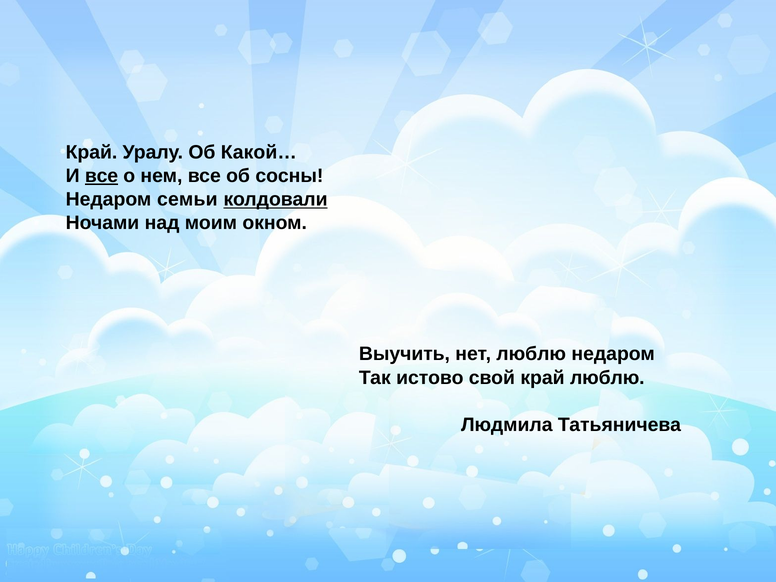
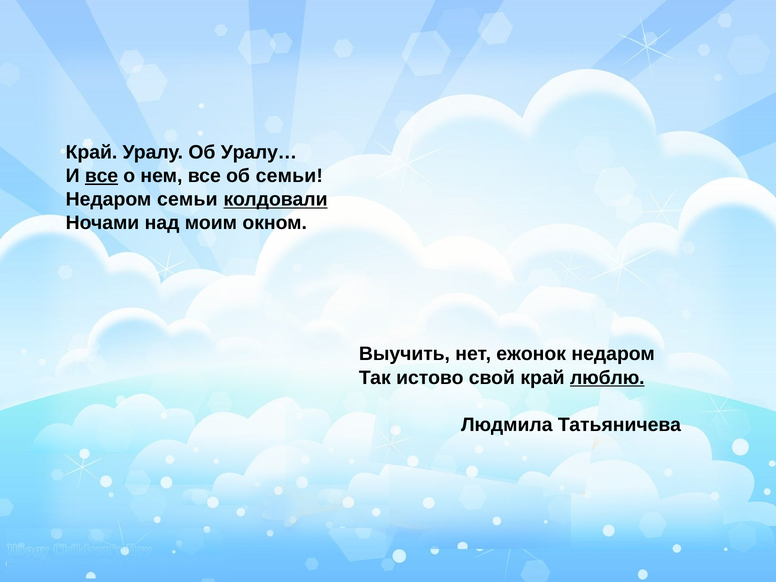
Какой…: Какой… -> Уралу… (259, 152)
об сосны: сосны -> семьи (289, 176)
нет люблю: люблю -> ежонок (531, 354)
люблю underline: none -> present (607, 378)
